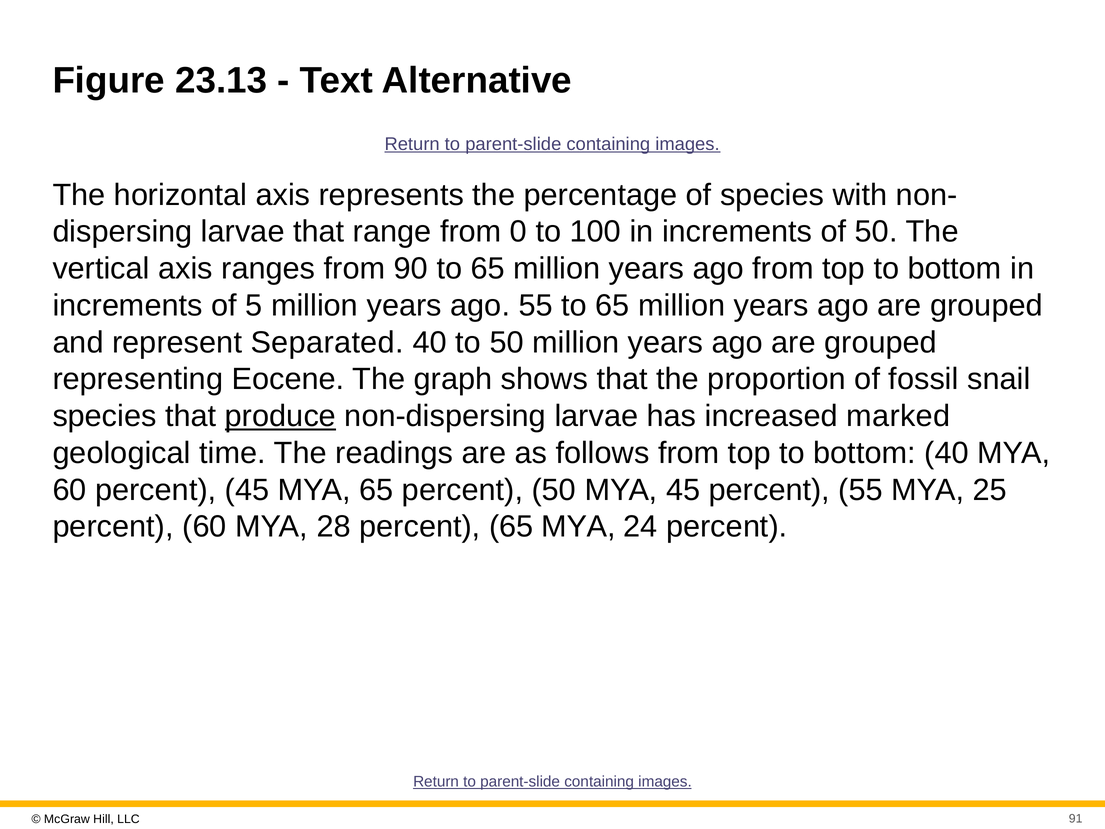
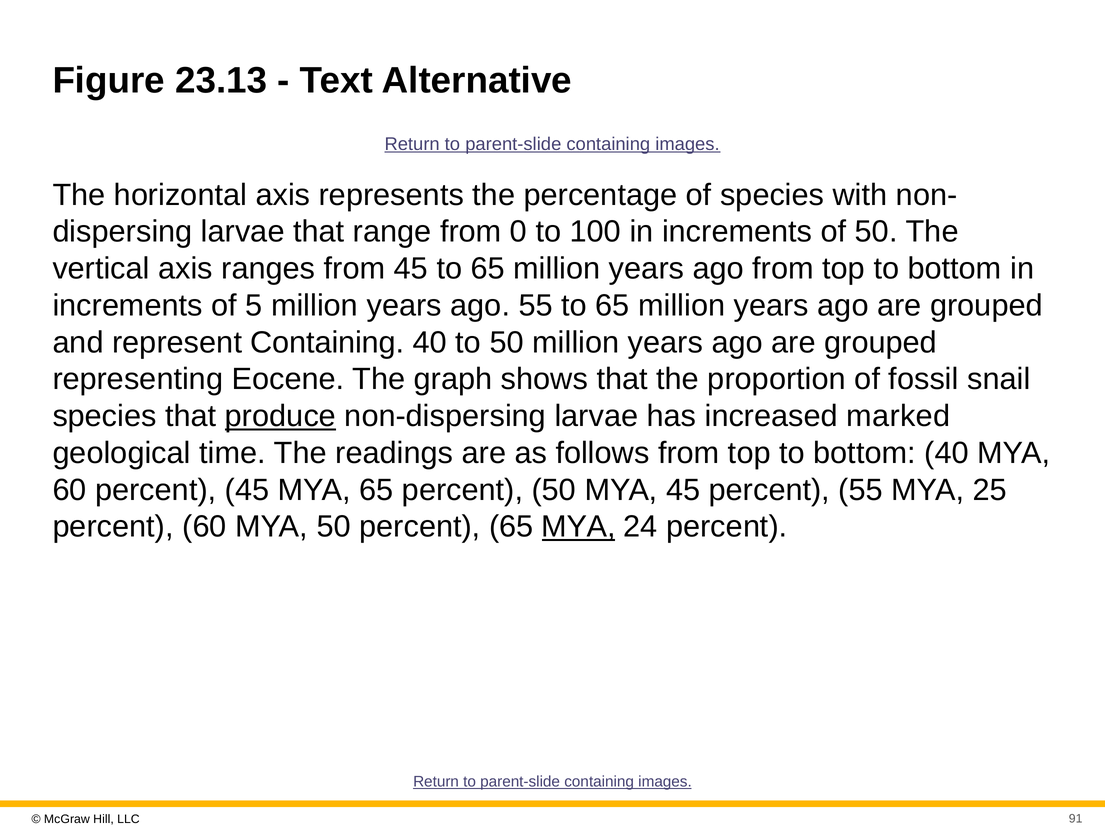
from 90: 90 -> 45 (411, 269)
represent Separated: Separated -> Containing (327, 342)
MYA 28: 28 -> 50 (334, 527)
MYA underline: none -> present (579, 527)
